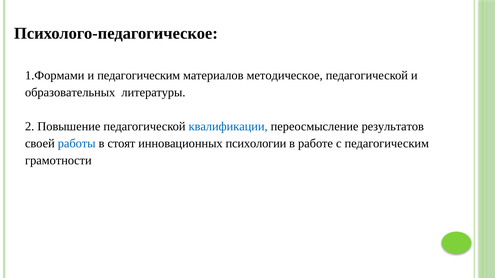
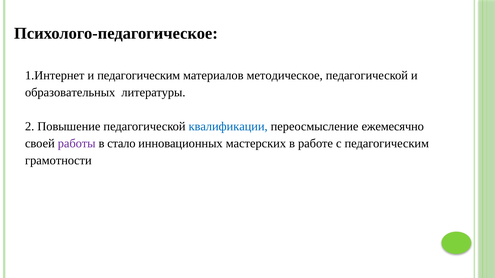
1.Формами: 1.Формами -> 1.Интернет (55, 75)
результатов: результатов -> ежемесячно (393, 127)
работы colour: blue -> purple (77, 144)
стоят: стоят -> стало (121, 144)
психологии: психологии -> мастерских (256, 144)
